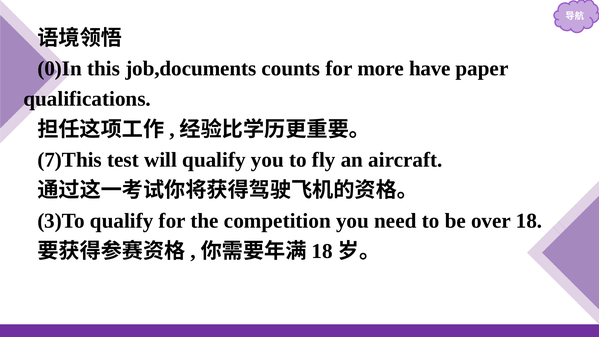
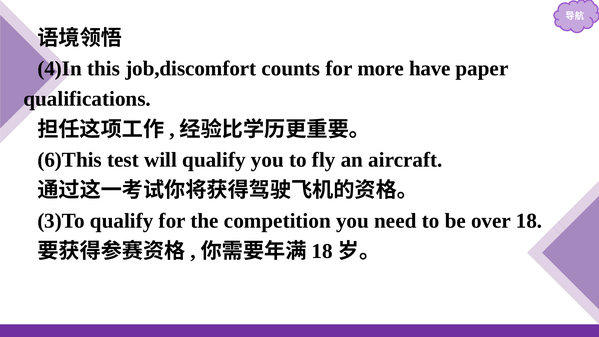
0)In: 0)In -> 4)In (60, 68)
job,documents: job,documents -> job,discomfort (191, 68)
7)This: 7)This -> 6)This (70, 160)
